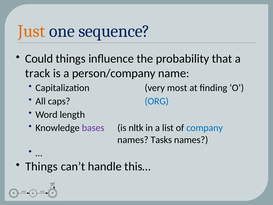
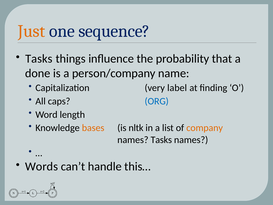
Could: Could -> Tasks (39, 59)
track: track -> done (38, 73)
most: most -> label (177, 88)
bases colour: purple -> orange (93, 128)
company colour: blue -> orange (205, 128)
Things: Things -> Words (42, 166)
